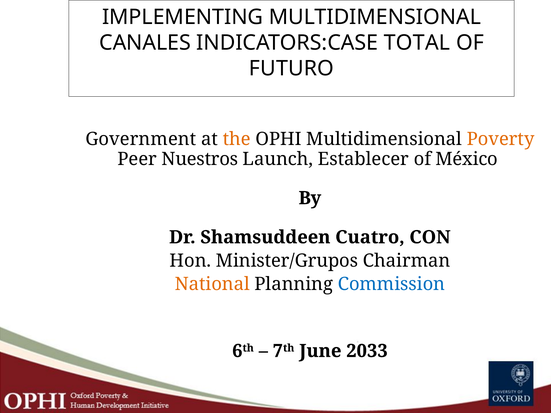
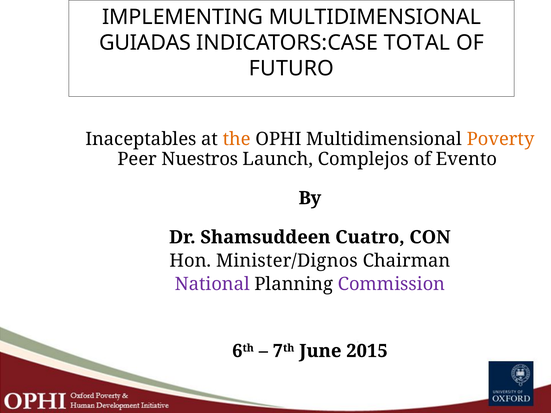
CANALES: CANALES -> GUIADAS (145, 43)
Government: Government -> Inaceptables (141, 139)
Establecer: Establecer -> Complejos (363, 159)
México: México -> Evento (467, 159)
Minister/Grupos: Minister/Grupos -> Minister/Dignos (287, 261)
National colour: orange -> purple (212, 284)
Commission colour: blue -> purple (391, 284)
2033: 2033 -> 2015 (367, 351)
